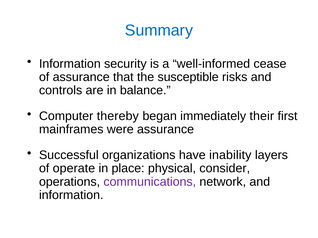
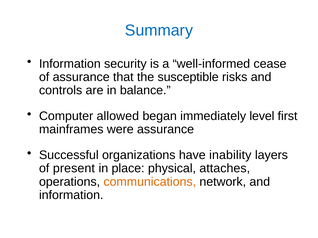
thereby: thereby -> allowed (118, 116)
their: their -> level (262, 116)
operate: operate -> present (74, 169)
consider: consider -> attaches (225, 169)
communications colour: purple -> orange (150, 182)
